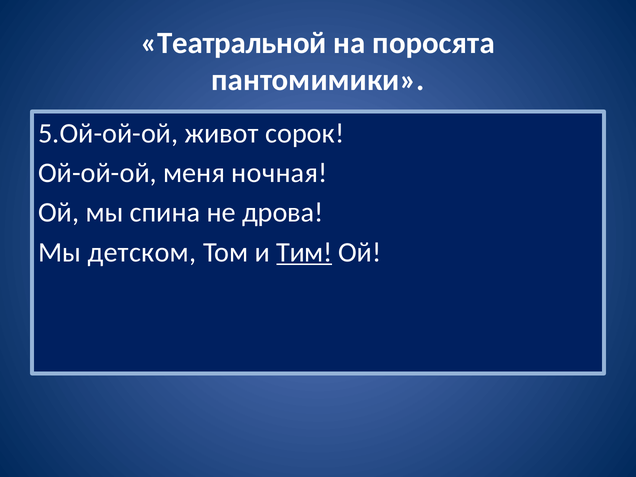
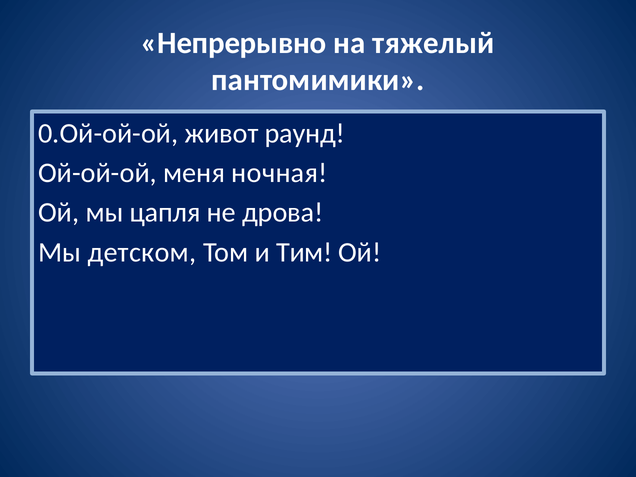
Театральной: Театральной -> Непрерывно (234, 43)
поросята: поросята -> тяжелый (434, 43)
5.Ой-ой-ой: 5.Ой-ой-ой -> 0.Ой-ой-ой (108, 133)
сорок: сорок -> раунд (305, 133)
спина: спина -> цапля (165, 213)
Тим underline: present -> none (304, 252)
